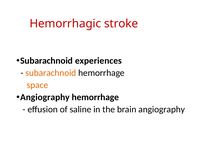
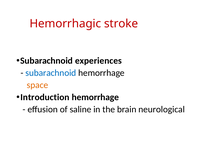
subarachnoid colour: orange -> blue (51, 73)
Angiography: Angiography -> Introduction (45, 97)
brain angiography: angiography -> neurological (162, 109)
